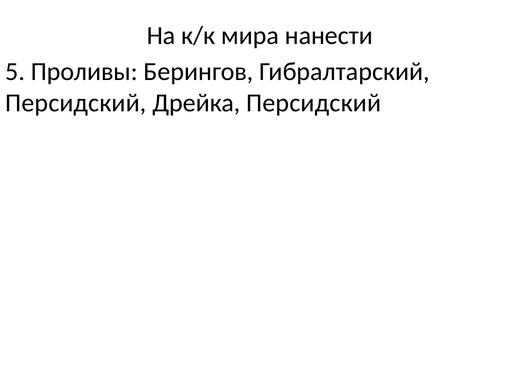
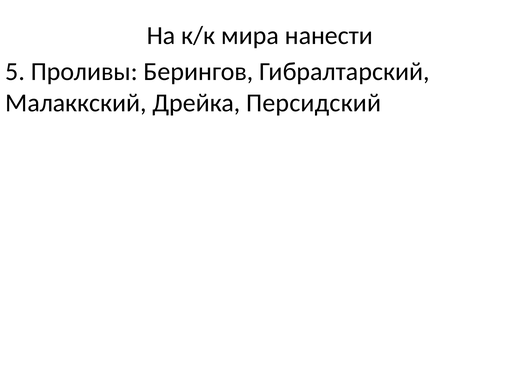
Персидский: Персидский -> Малаккский (76, 103)
